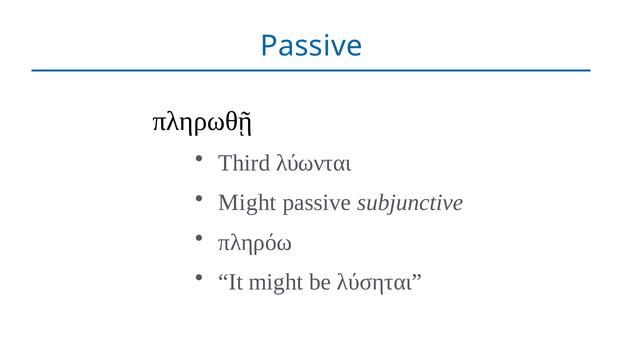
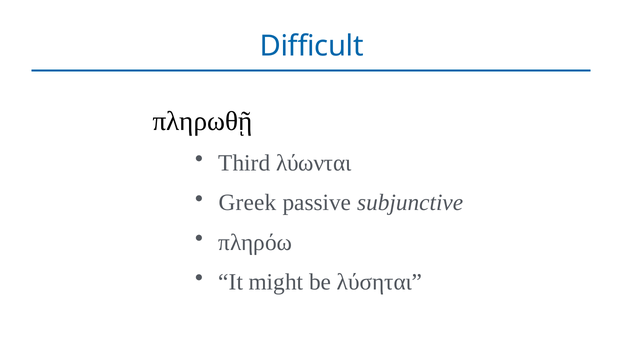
Passive: Passive -> Difficult (312, 46)
Might: Might -> Greek (247, 203)
